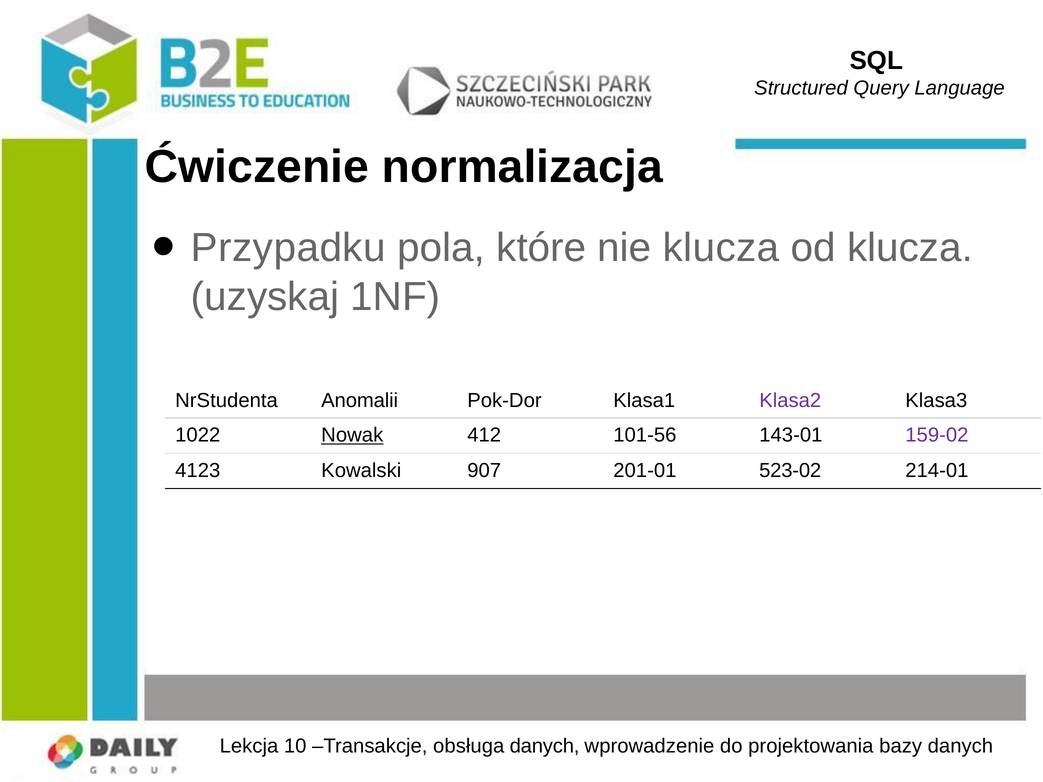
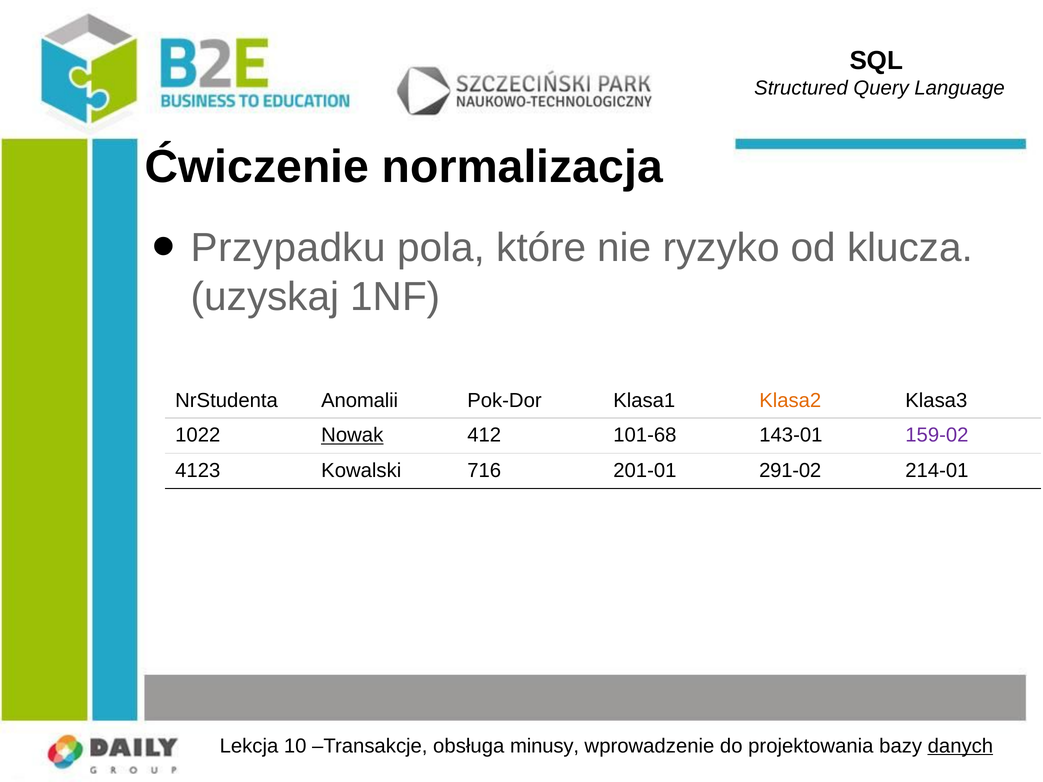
nie klucza: klucza -> ryzyko (721, 248)
Klasa2 colour: purple -> orange (790, 401)
101-56: 101-56 -> 101-68 (645, 435)
907: 907 -> 716 (484, 471)
523-02: 523-02 -> 291-02 (790, 471)
obsługa danych: danych -> minusy (545, 746)
danych underline: none -> present (960, 746)
